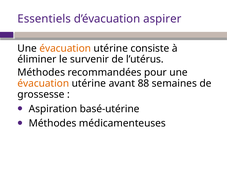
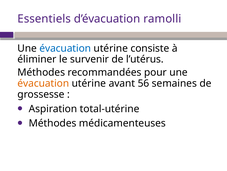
aspirer: aspirer -> ramolli (162, 19)
évacuation colour: orange -> blue (65, 48)
88: 88 -> 56 (143, 83)
basé-utérine: basé-utérine -> total-utérine (110, 108)
